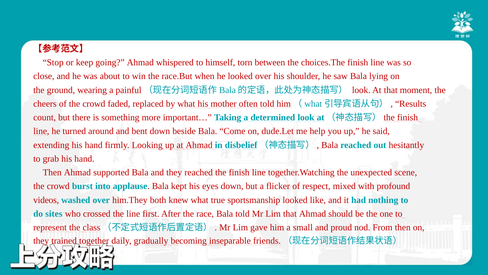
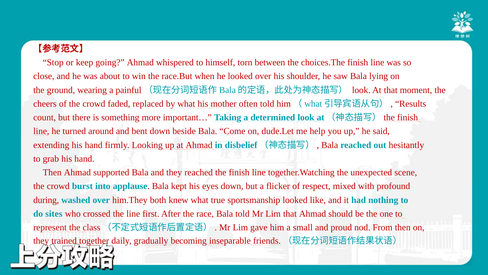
videos: videos -> during (46, 200)
